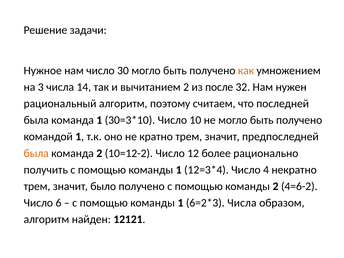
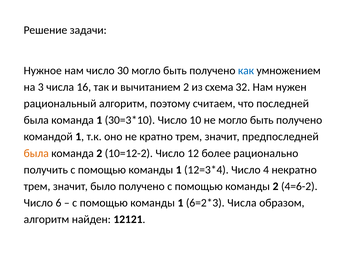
как colour: orange -> blue (246, 71)
14: 14 -> 16 (84, 87)
после: после -> схема (219, 87)
